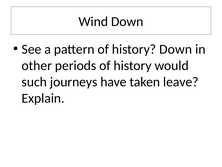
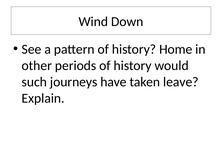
history Down: Down -> Home (176, 49)
